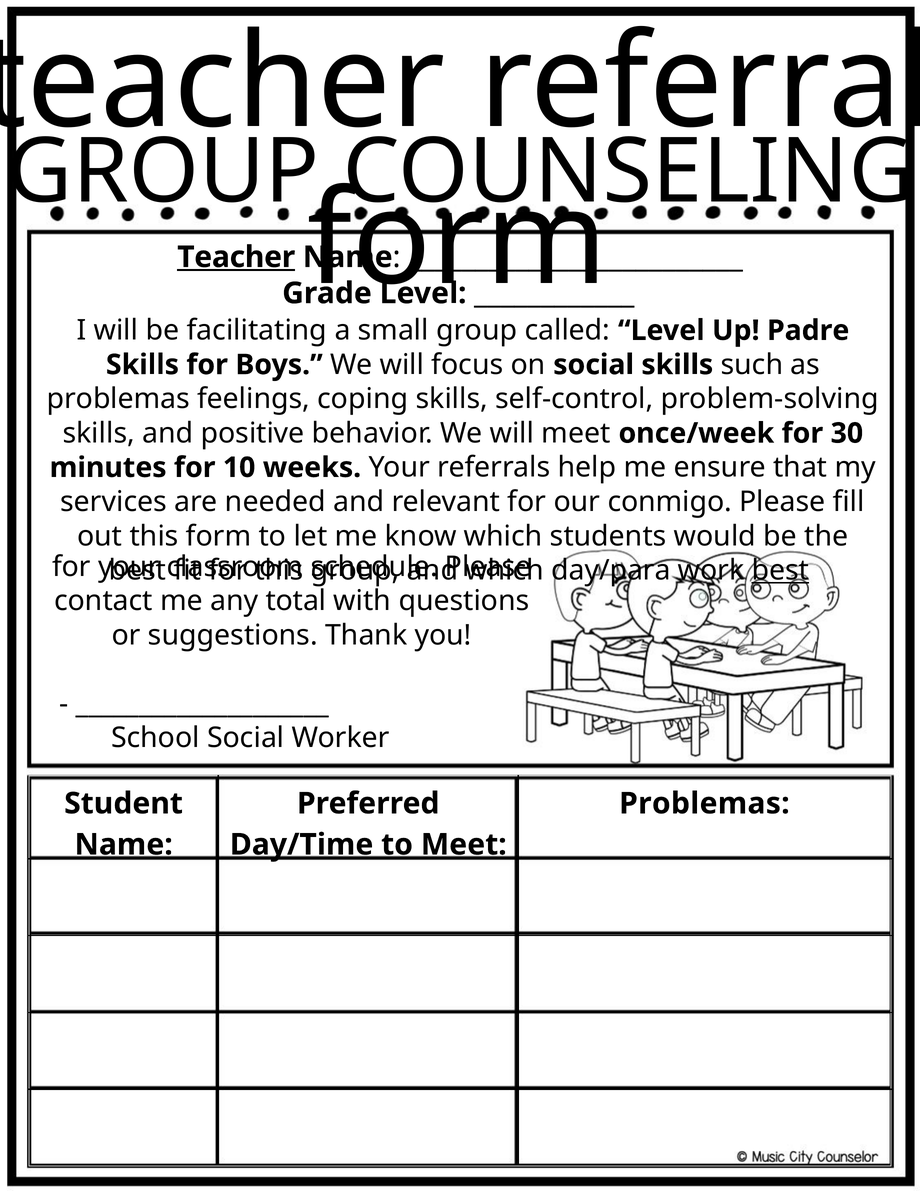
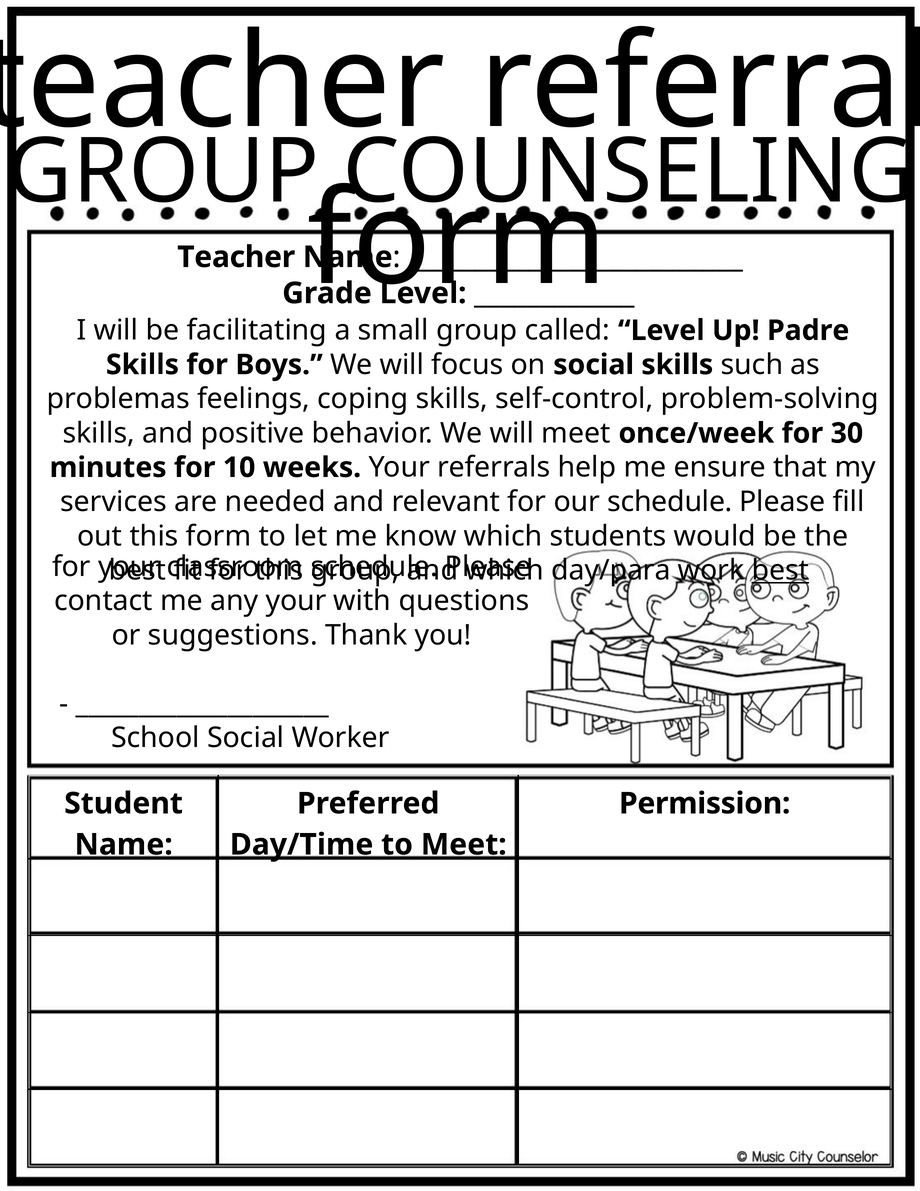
Teacher underline: present -> none (236, 257)
our conmigo: conmigo -> schedule (670, 502)
any total: total -> your (296, 601)
Problemas: Problemas -> Permission (705, 803)
